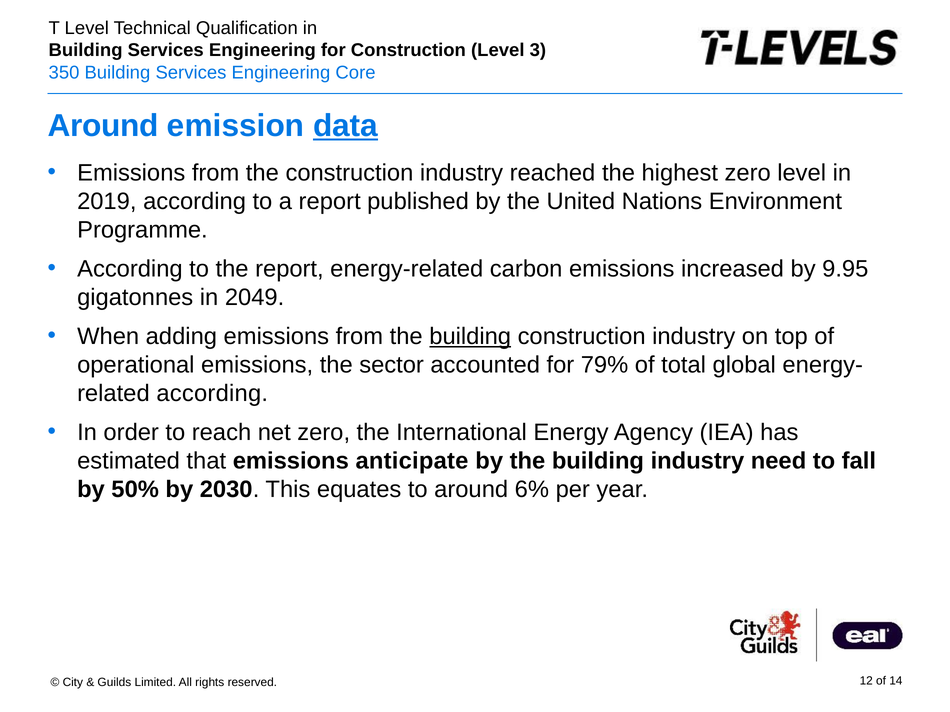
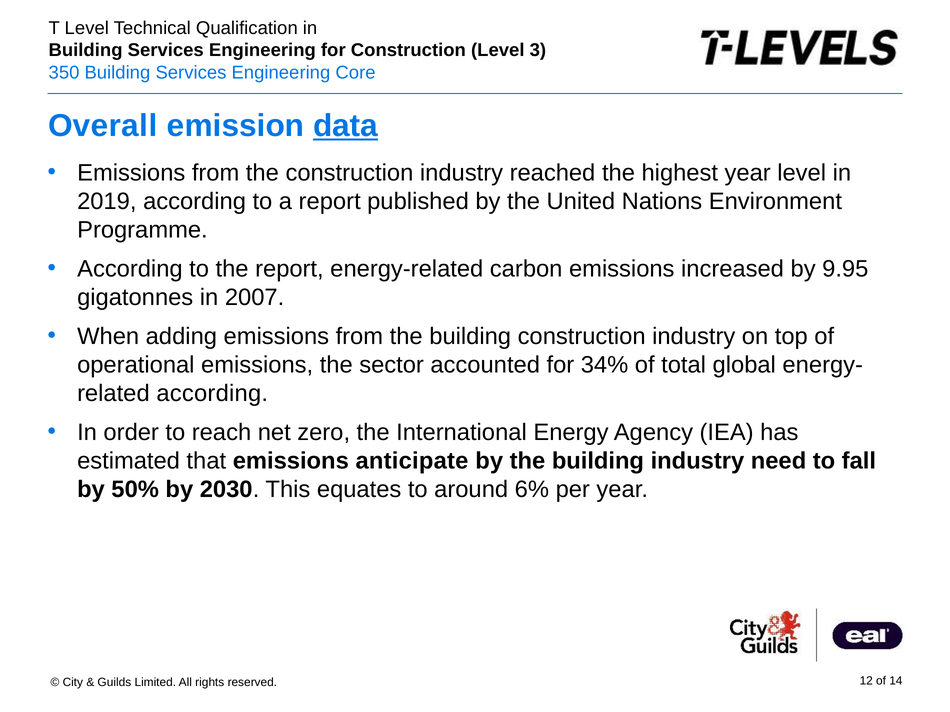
Around: Around -> Overall (103, 126)
highest zero: zero -> year (748, 173)
2049: 2049 -> 2007 (255, 298)
building underline: present -> none (470, 337)
79%: 79% -> 34% (605, 365)
